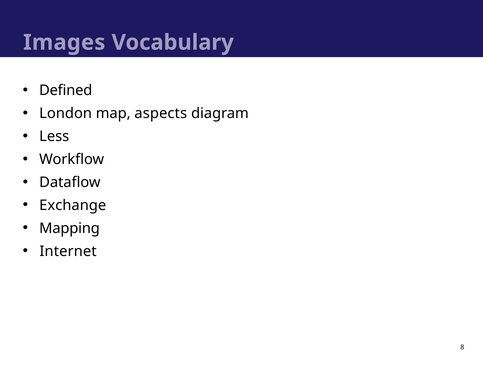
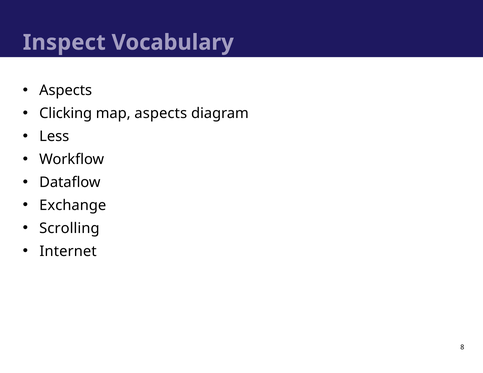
Images: Images -> Inspect (64, 42)
Defined: Defined -> Aspects (66, 91)
London: London -> Clicking (66, 114)
Mapping: Mapping -> Scrolling (69, 228)
